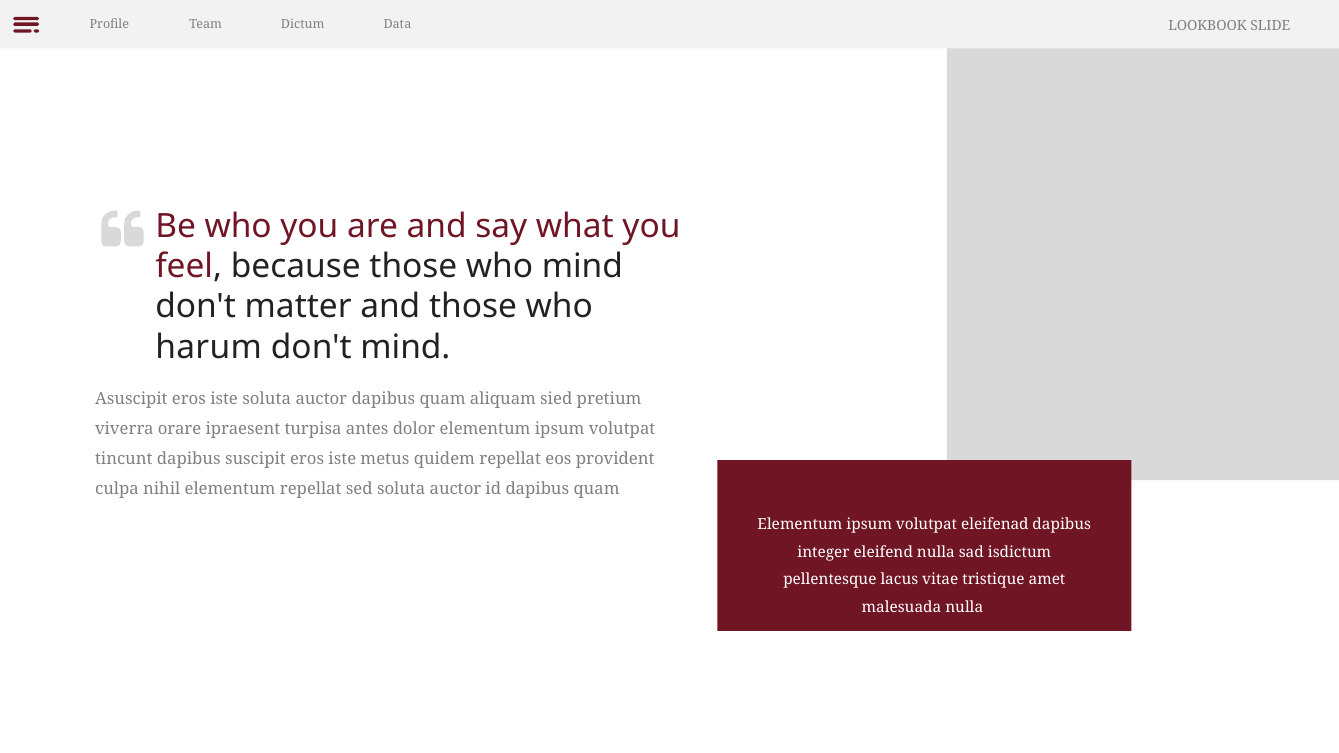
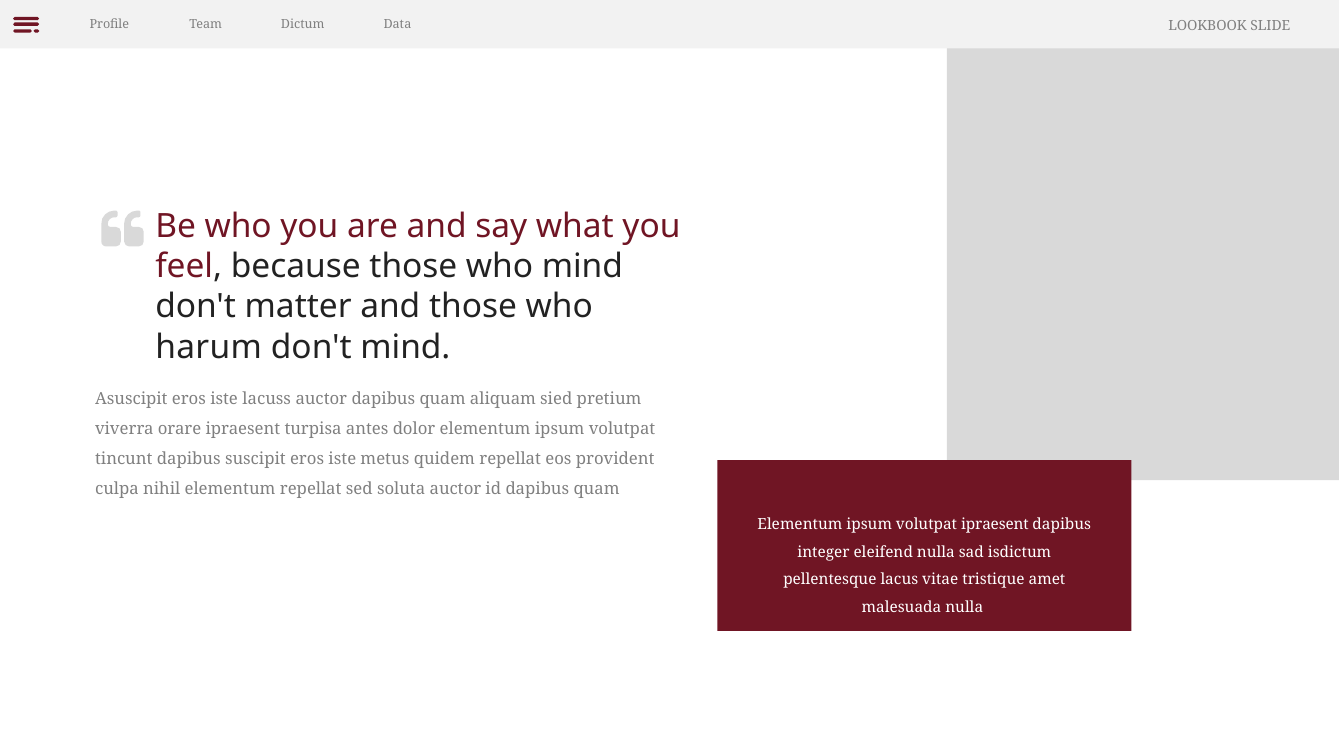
iste soluta: soluta -> lacuss (267, 399)
volutpat eleifenad: eleifenad -> ipraesent (995, 525)
